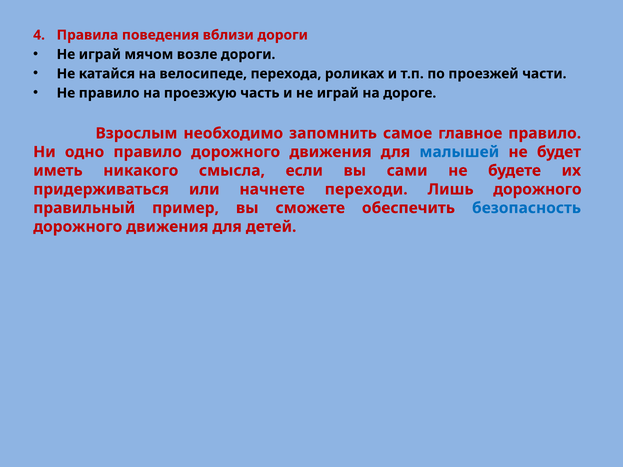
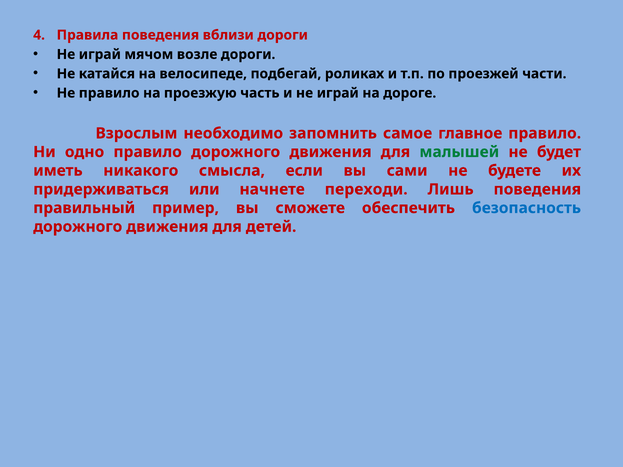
перехода: перехода -> подбегай (286, 74)
малышей colour: blue -> green (459, 152)
Лишь дорожного: дорожного -> поведения (537, 189)
